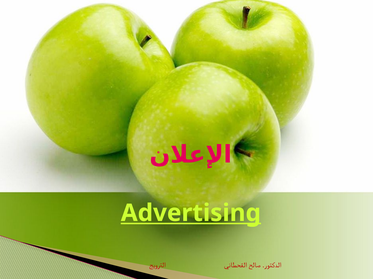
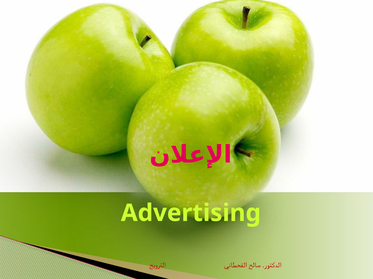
Advertising underline: present -> none (191, 214)
